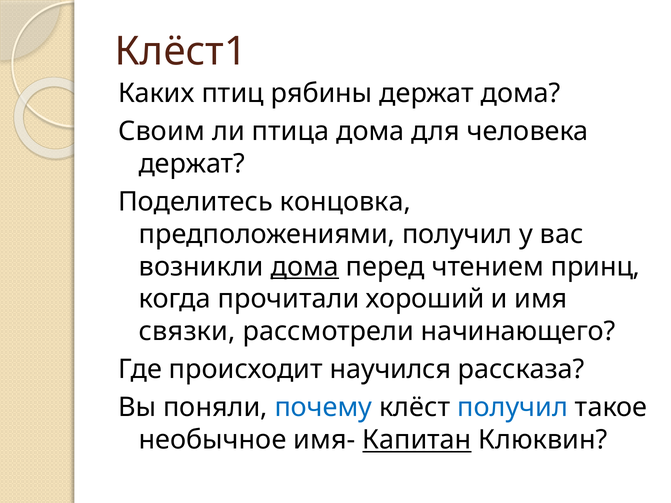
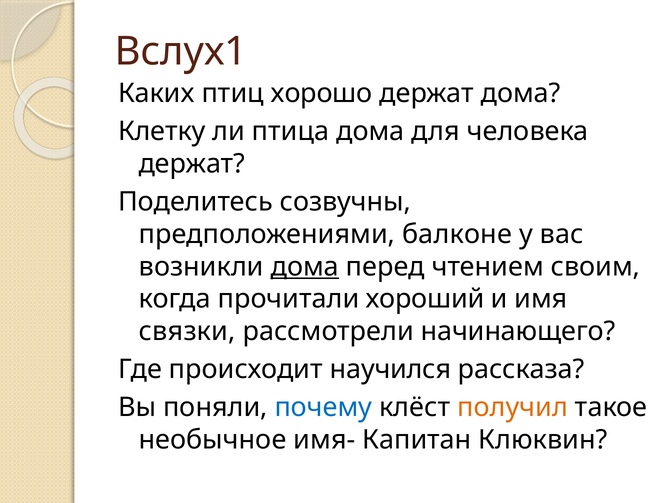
Клёст1: Клёст1 -> Вслух1 (181, 51)
рябины: рябины -> хорошо (322, 93)
Своим: Своим -> Клетку (162, 131)
концовка: концовка -> созвучны (345, 202)
предположениями получил: получил -> балконе (457, 234)
принц: принц -> своим (595, 267)
получил colour: blue -> orange (513, 408)
Капитан underline: present -> none (417, 440)
